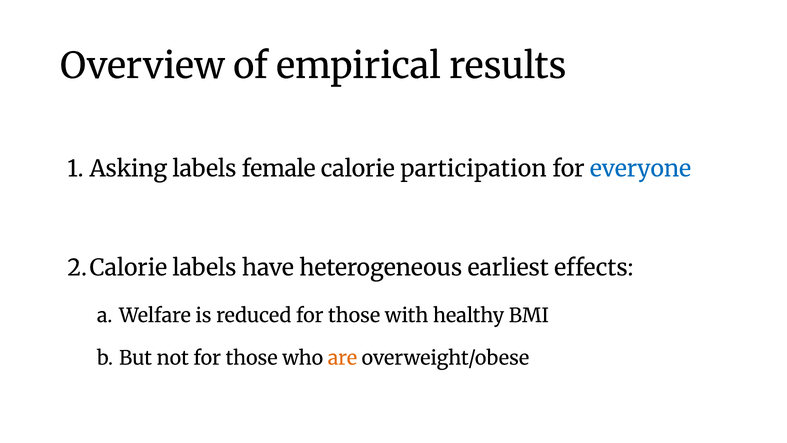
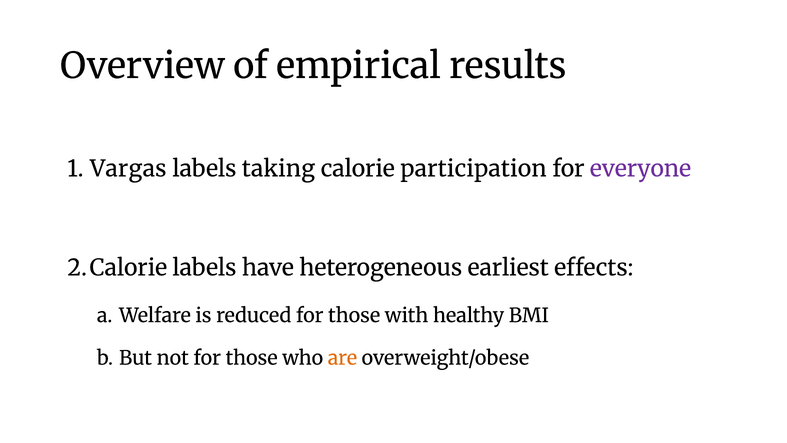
Asking: Asking -> Vargas (128, 169)
female: female -> taking (278, 169)
everyone colour: blue -> purple (640, 169)
